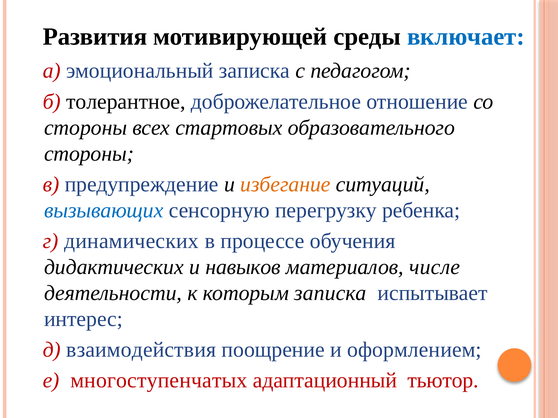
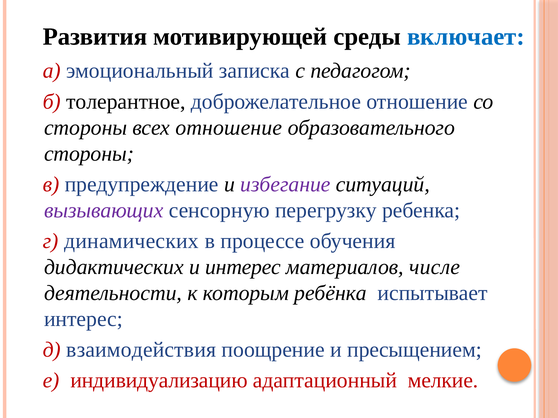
всех стартовых: стартовых -> отношение (229, 128)
избегание colour: orange -> purple (285, 185)
вызывающих colour: blue -> purple (104, 211)
и навыков: навыков -> интерес (243, 267)
которым записка: записка -> ребёнка (330, 293)
оформлением: оформлением -> пресыщением (414, 350)
многоступенчатых: многоступенчатых -> индивидуализацию (159, 381)
тьютор: тьютор -> мелкие (443, 381)
